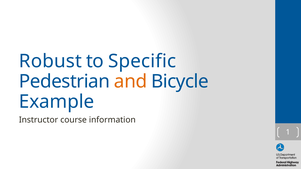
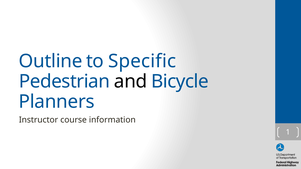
Robust: Robust -> Outline (51, 61)
and colour: orange -> black (131, 82)
Example: Example -> Planners (57, 102)
